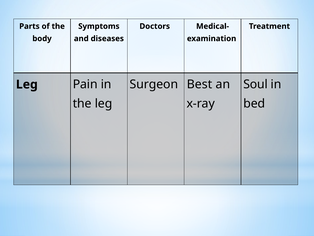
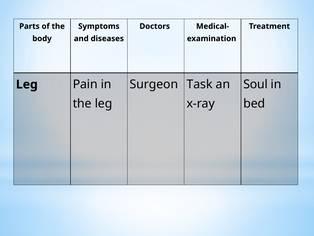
Best: Best -> Task (200, 84)
